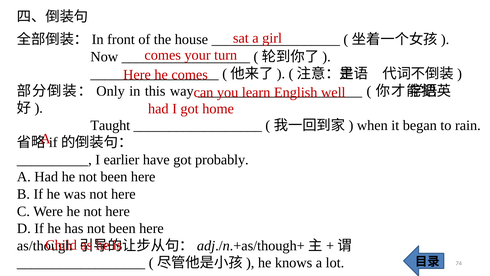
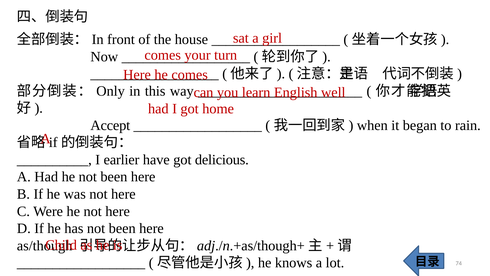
Taught: Taught -> Accept (110, 125)
probably: probably -> delicious (222, 160)
